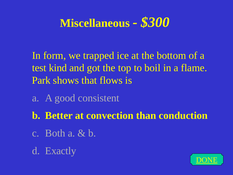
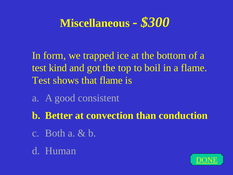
Park: Park -> Test (41, 80)
that flows: flows -> flame (111, 80)
Exactly: Exactly -> Human (61, 151)
